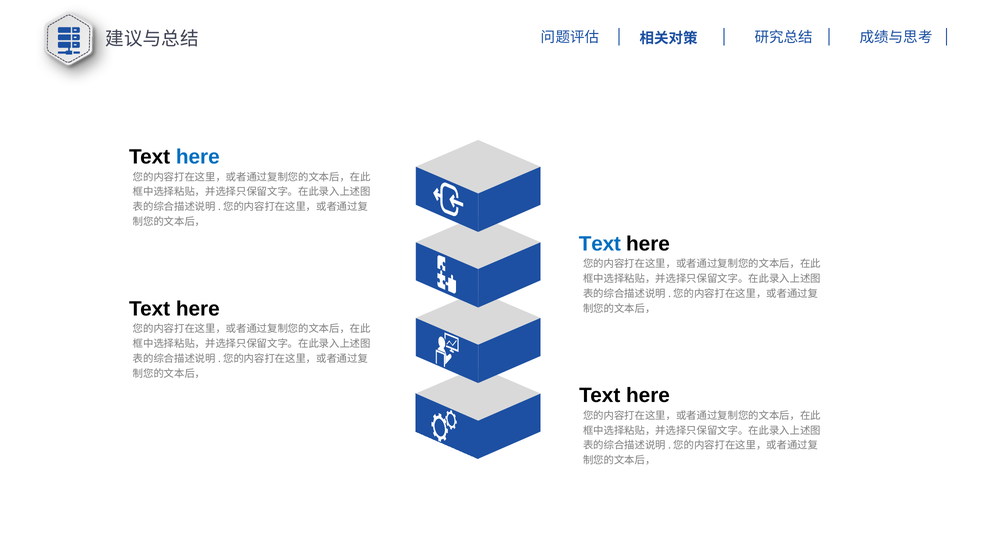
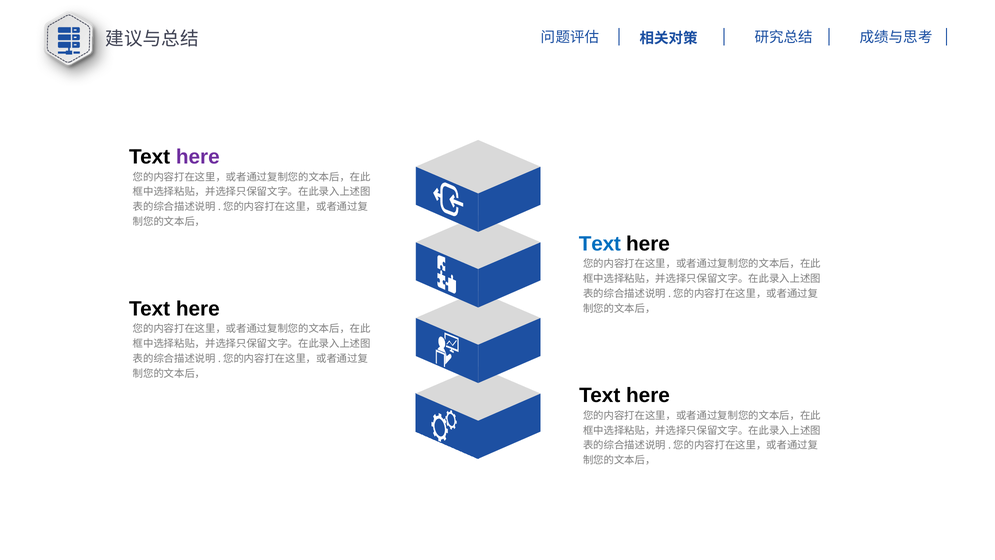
here colour: blue -> purple (198, 157)
